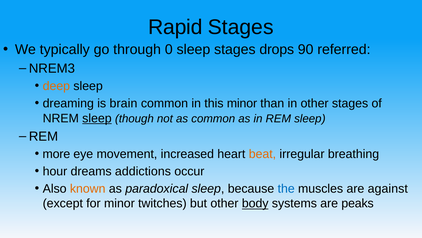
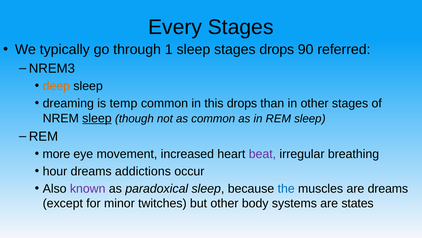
Rapid: Rapid -> Every (175, 27)
0: 0 -> 1 (169, 49)
brain: brain -> temp (123, 103)
this minor: minor -> drops (242, 103)
beat colour: orange -> purple (262, 154)
known colour: orange -> purple (88, 188)
are against: against -> dreams (388, 188)
body underline: present -> none (255, 203)
peaks: peaks -> states (358, 203)
